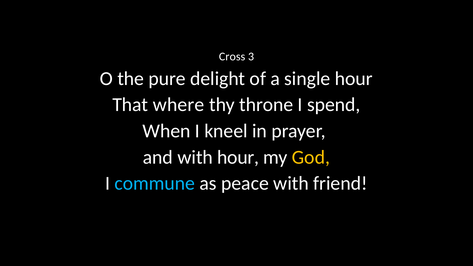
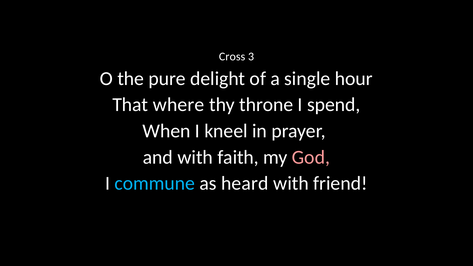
with hour: hour -> faith (238, 157)
God colour: yellow -> pink (311, 157)
peace: peace -> heard (245, 183)
